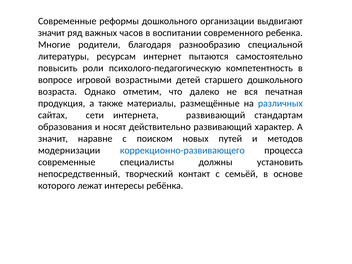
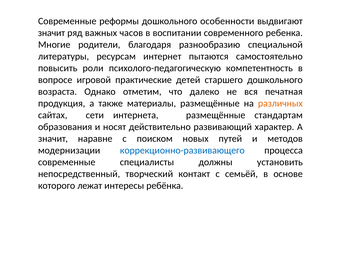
организации: организации -> особенности (227, 21)
возрастными: возрастными -> практические (144, 80)
различных colour: blue -> orange (280, 103)
интернета развивающий: развивающий -> размещённые (216, 115)
